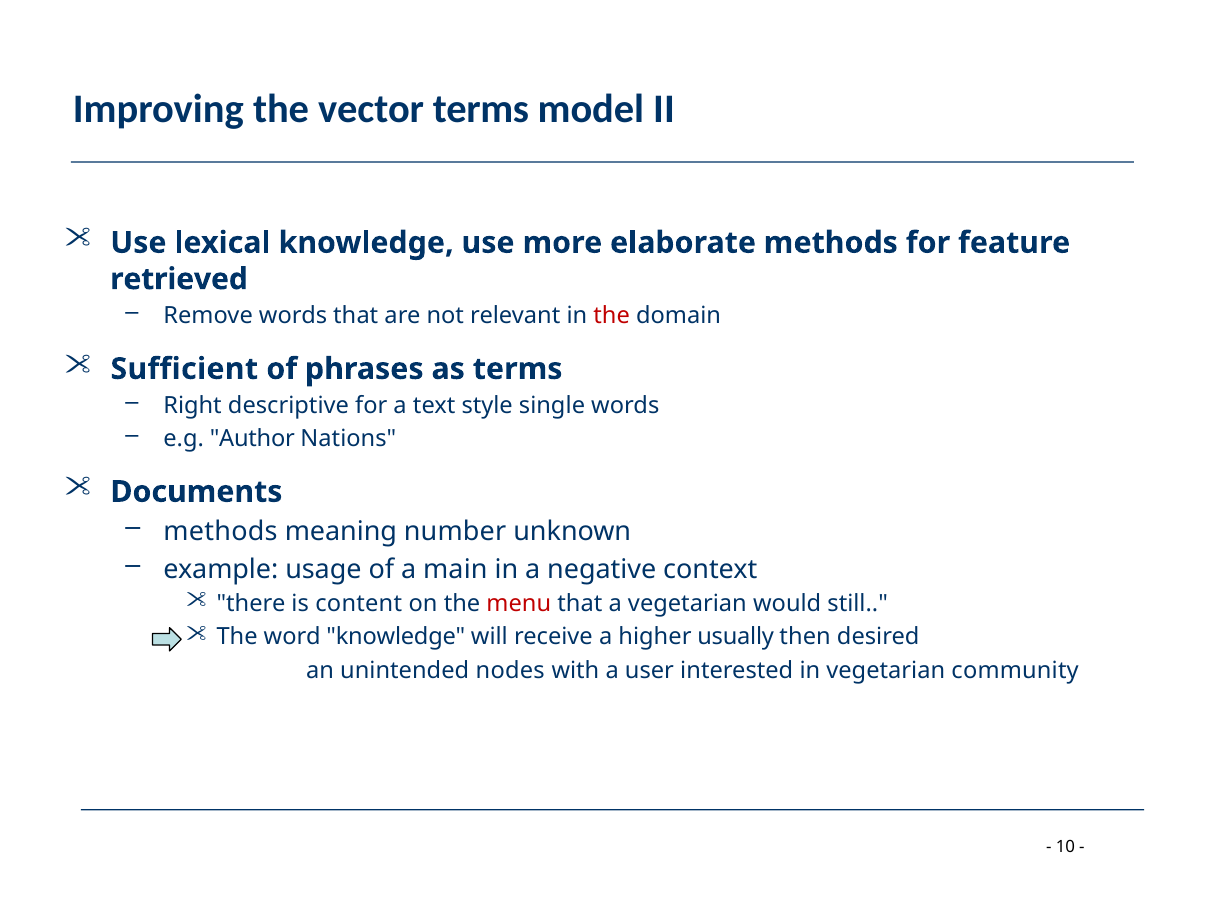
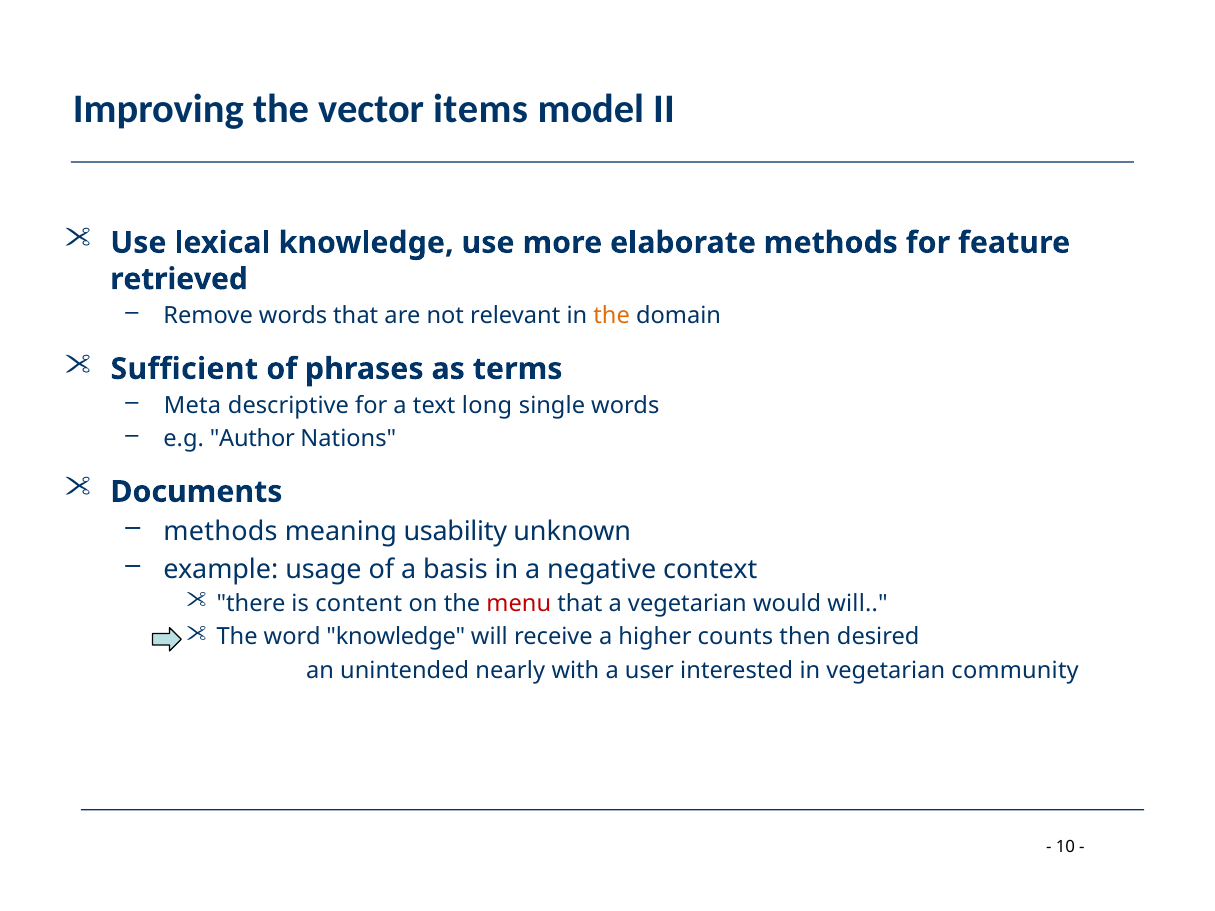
vector terms: terms -> items (481, 109)
the colour: red -> orange (612, 316)
Right: Right -> Meta (192, 406)
style: style -> long (487, 406)
number: number -> usability (455, 532)
main: main -> basis (455, 569)
would still: still -> will (858, 604)
usually: usually -> counts (735, 637)
nodes: nodes -> nearly (510, 670)
